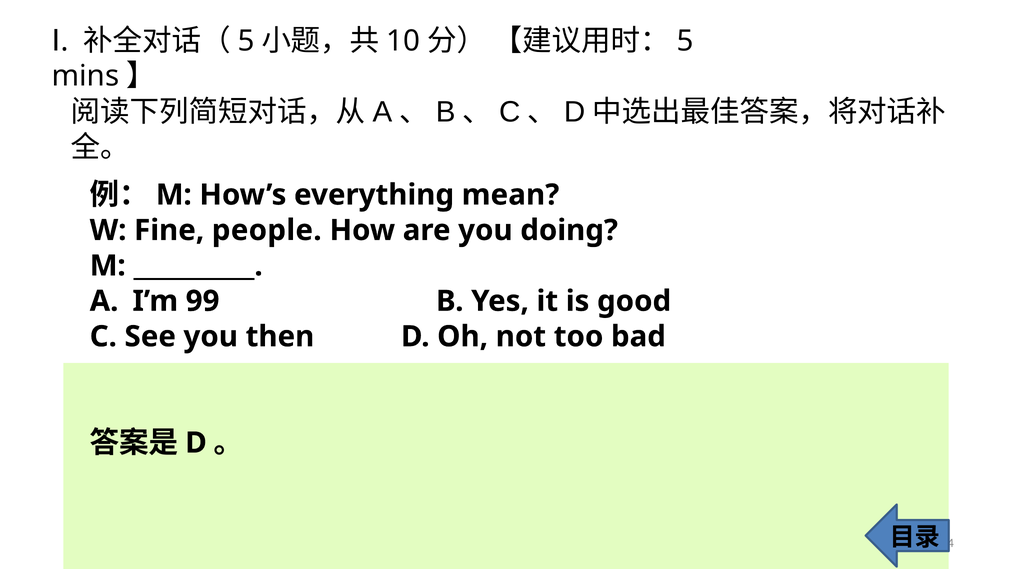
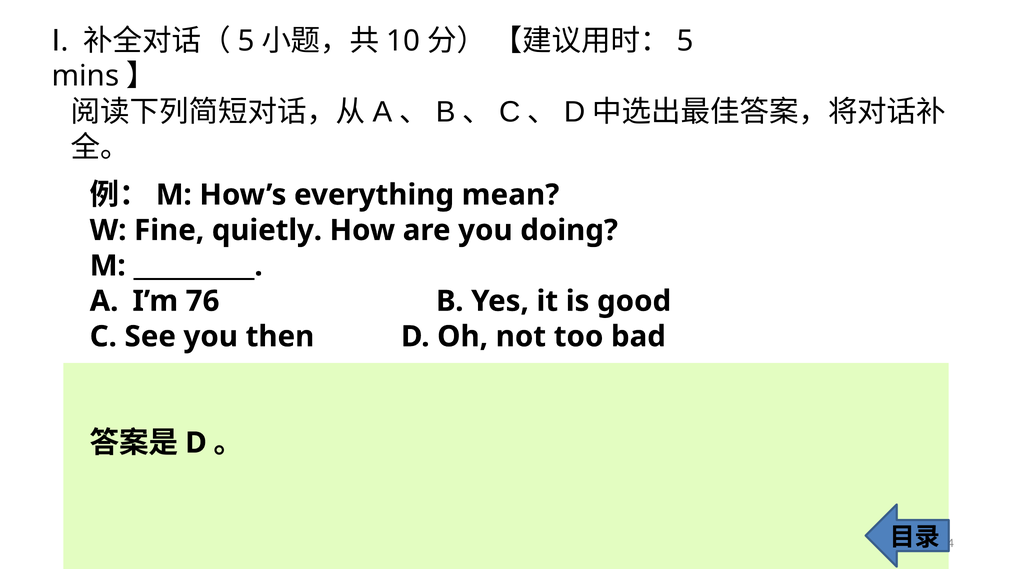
people: people -> quietly (267, 230)
99: 99 -> 76 (203, 301)
